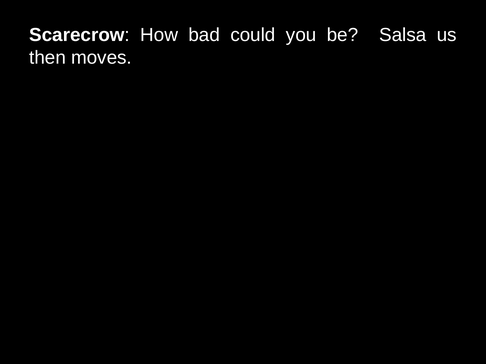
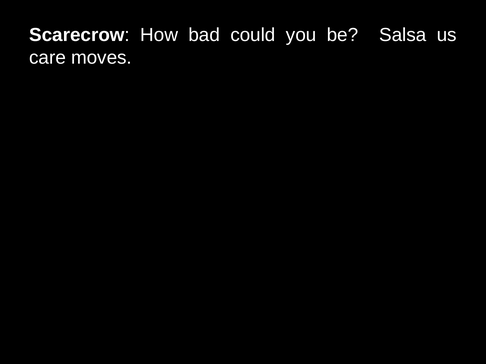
then: then -> care (48, 58)
